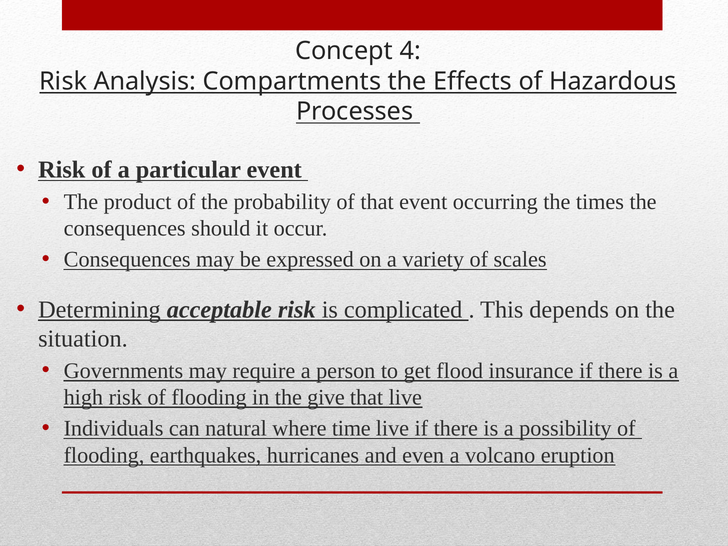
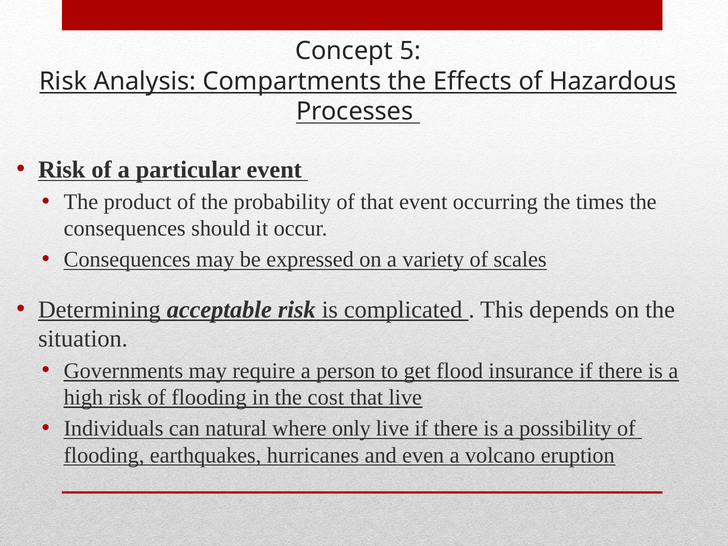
4: 4 -> 5 (410, 51)
give: give -> cost (326, 397)
time: time -> only (351, 429)
